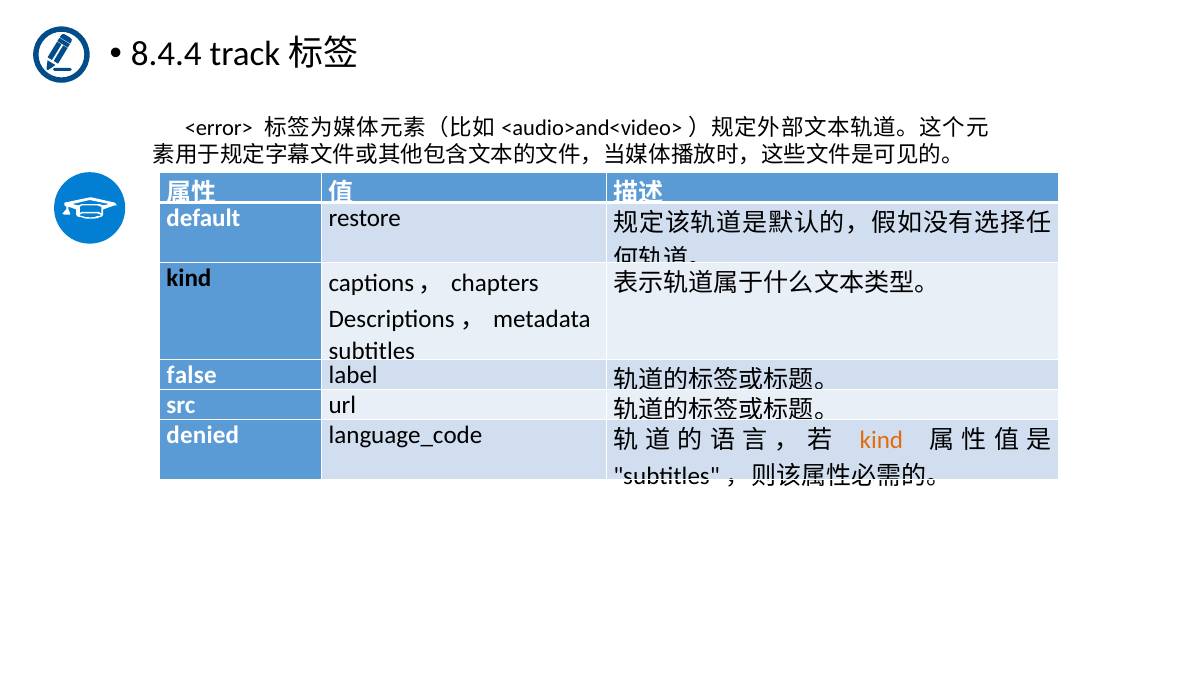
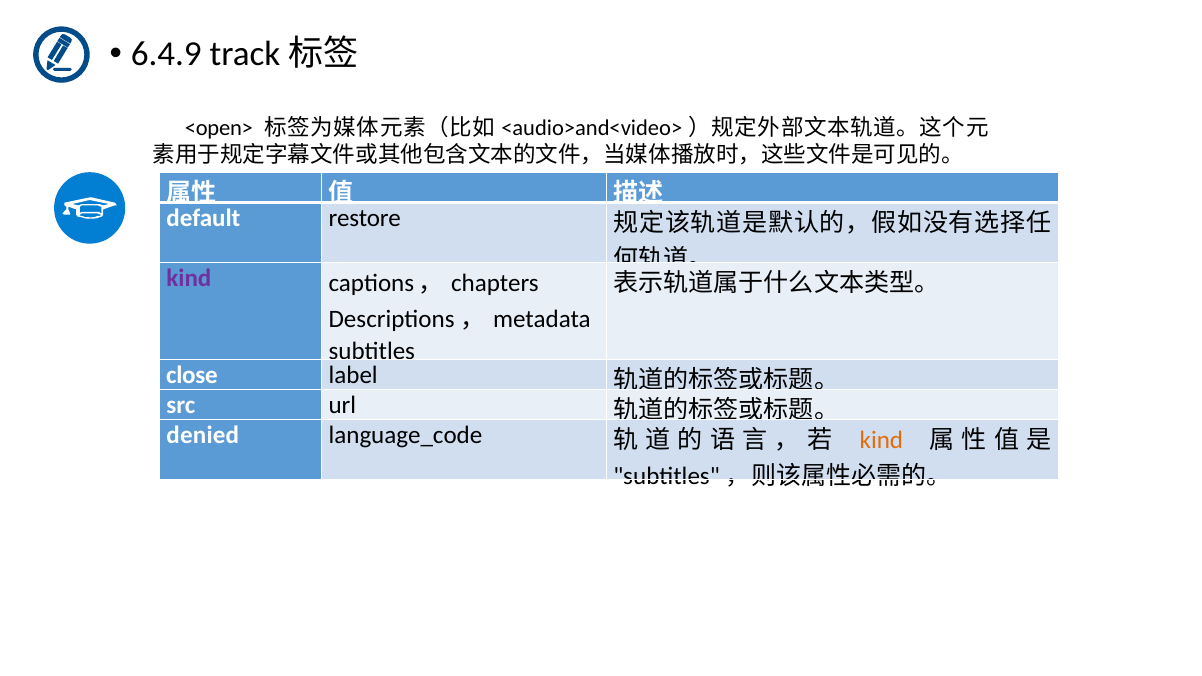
8.4.4: 8.4.4 -> 6.4.9 (166, 54)
<error>: <error> -> <open> (219, 128)
kind colour: black -> purple (189, 278)
false: false -> close (192, 375)
